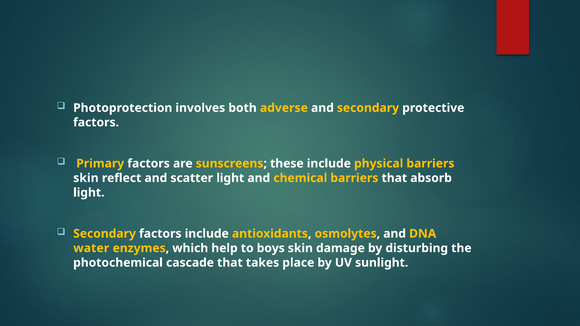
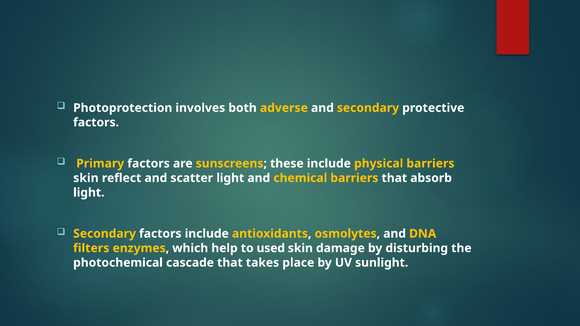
water: water -> filters (91, 248)
boys: boys -> used (271, 248)
